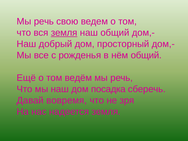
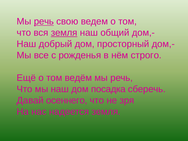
речь underline: none -> present (44, 21)
нём общий: общий -> строго (146, 55)
вовремя: вовремя -> осеннего (67, 100)
